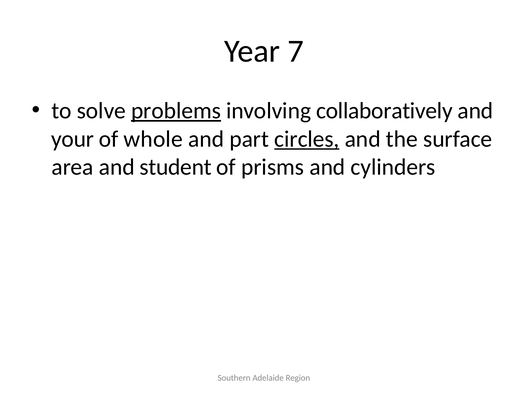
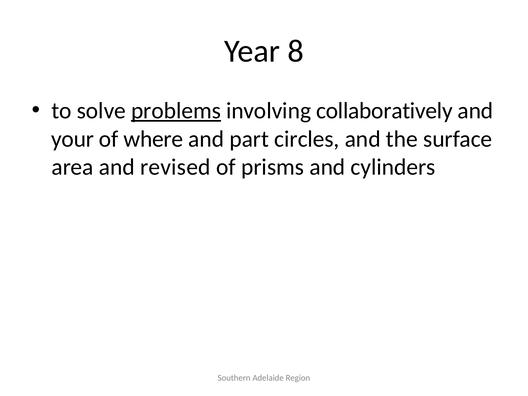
7: 7 -> 8 (296, 51)
whole: whole -> where (153, 139)
circles underline: present -> none (307, 139)
student: student -> revised (175, 167)
